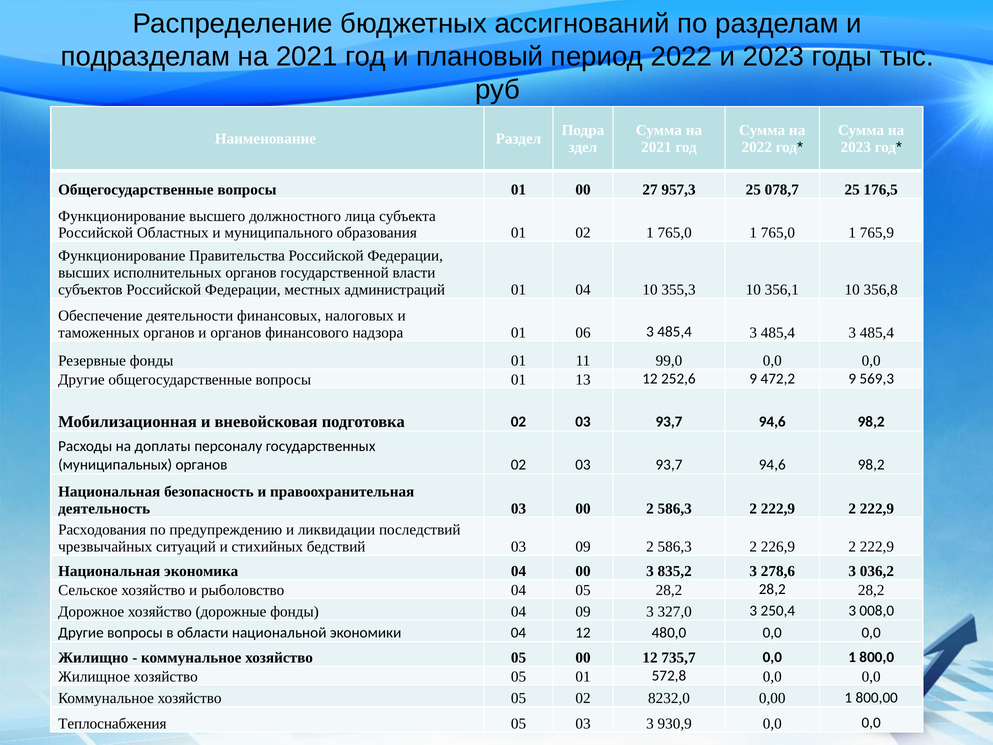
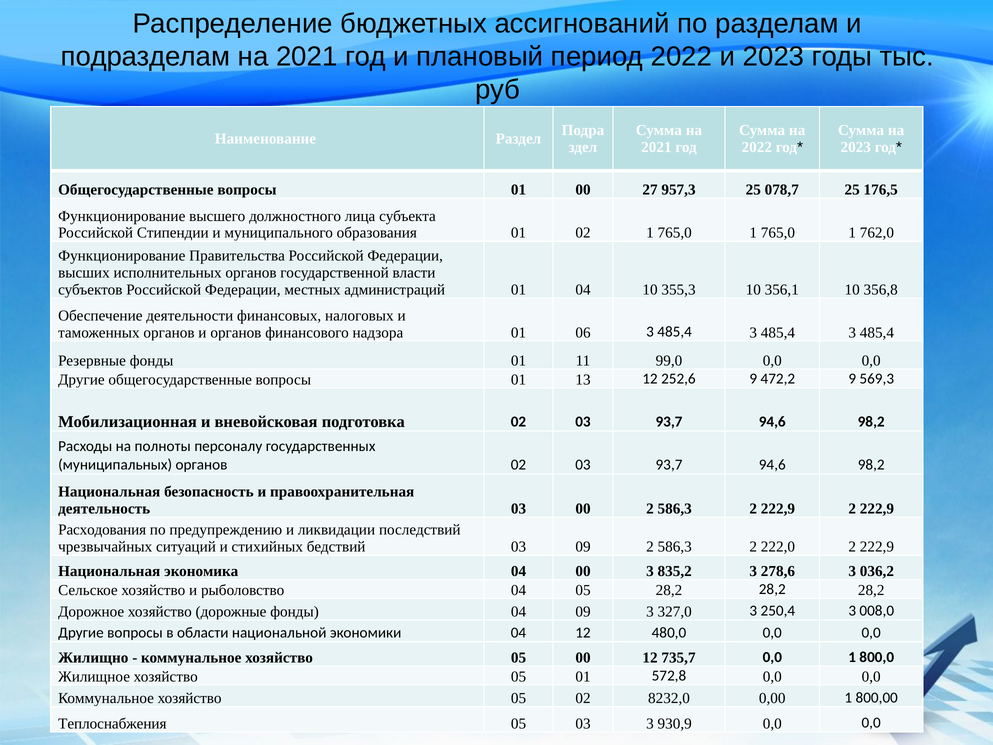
Областных: Областных -> Стипендии (173, 233)
765,9: 765,9 -> 762,0 (877, 233)
доплаты: доплаты -> полноты (163, 446)
226,9: 226,9 -> 222,0 (778, 547)
